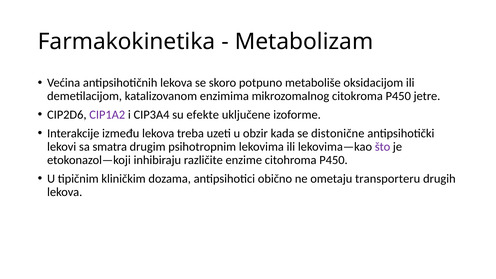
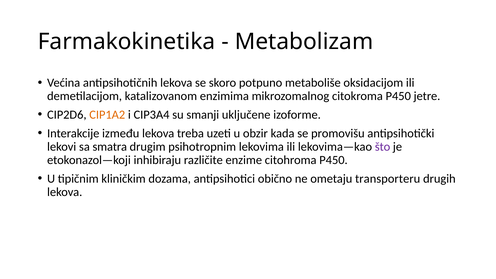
CIP1A2 colour: purple -> orange (107, 115)
efekte: efekte -> smanji (203, 115)
distonične: distonične -> promovišu (338, 133)
